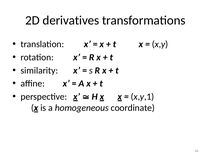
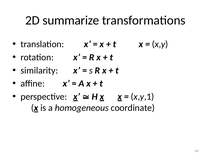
derivatives: derivatives -> summarize (71, 20)
